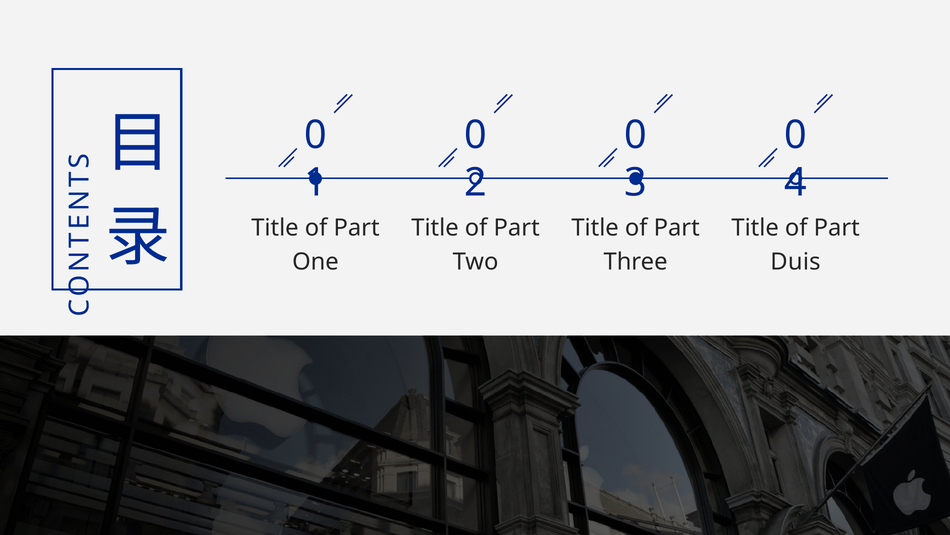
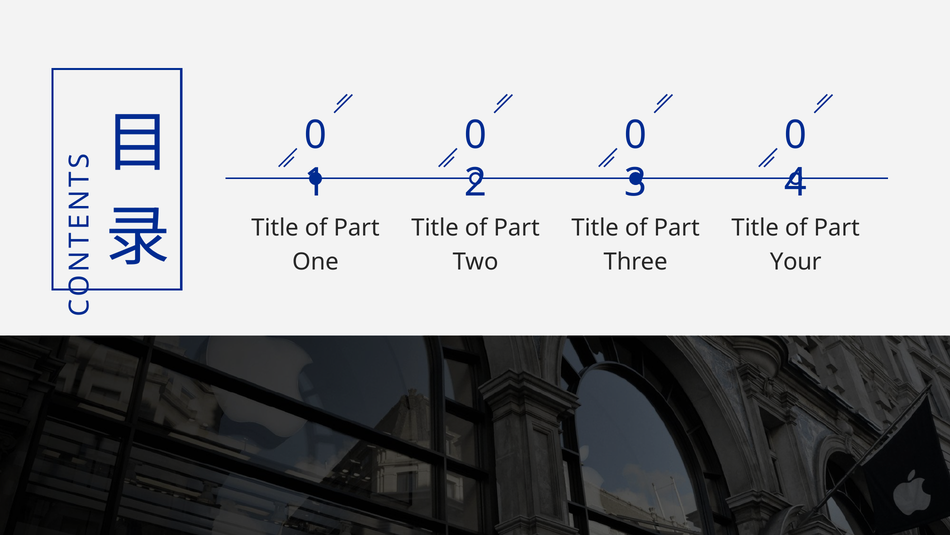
Duis: Duis -> Your (796, 262)
